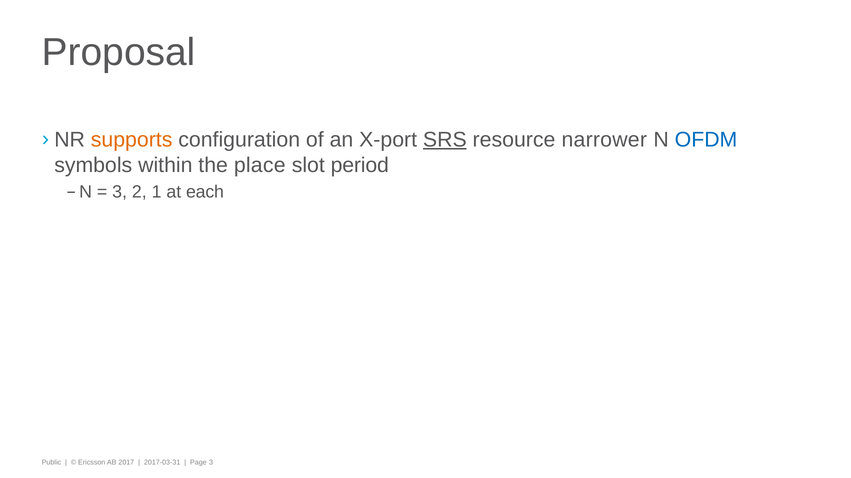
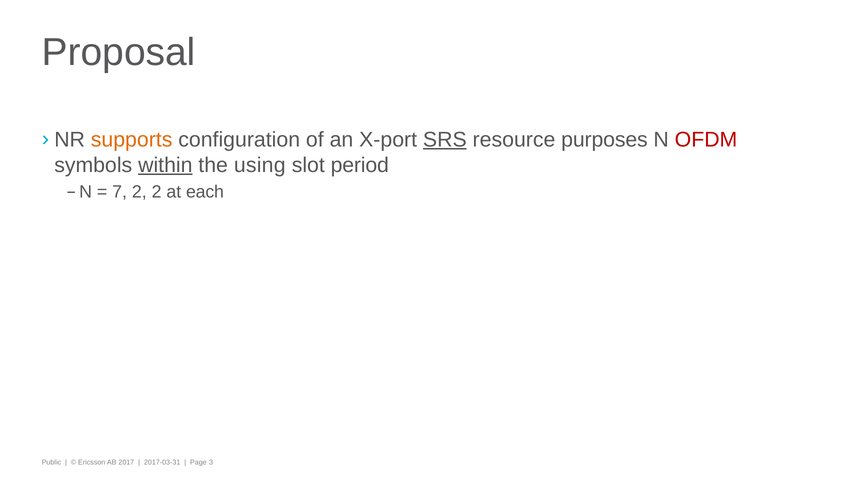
narrower: narrower -> purposes (604, 140)
OFDM colour: blue -> red (706, 140)
within underline: none -> present (165, 165)
place: place -> using (260, 165)
3: 3 -> 7 (120, 192)
2 1: 1 -> 2 (157, 192)
